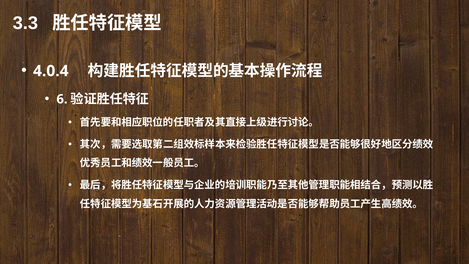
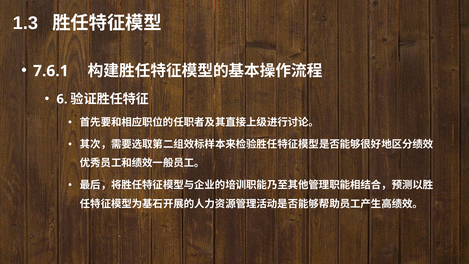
3.3: 3.3 -> 1.3 (25, 23)
4.0.4: 4.0.4 -> 7.6.1 (51, 71)
